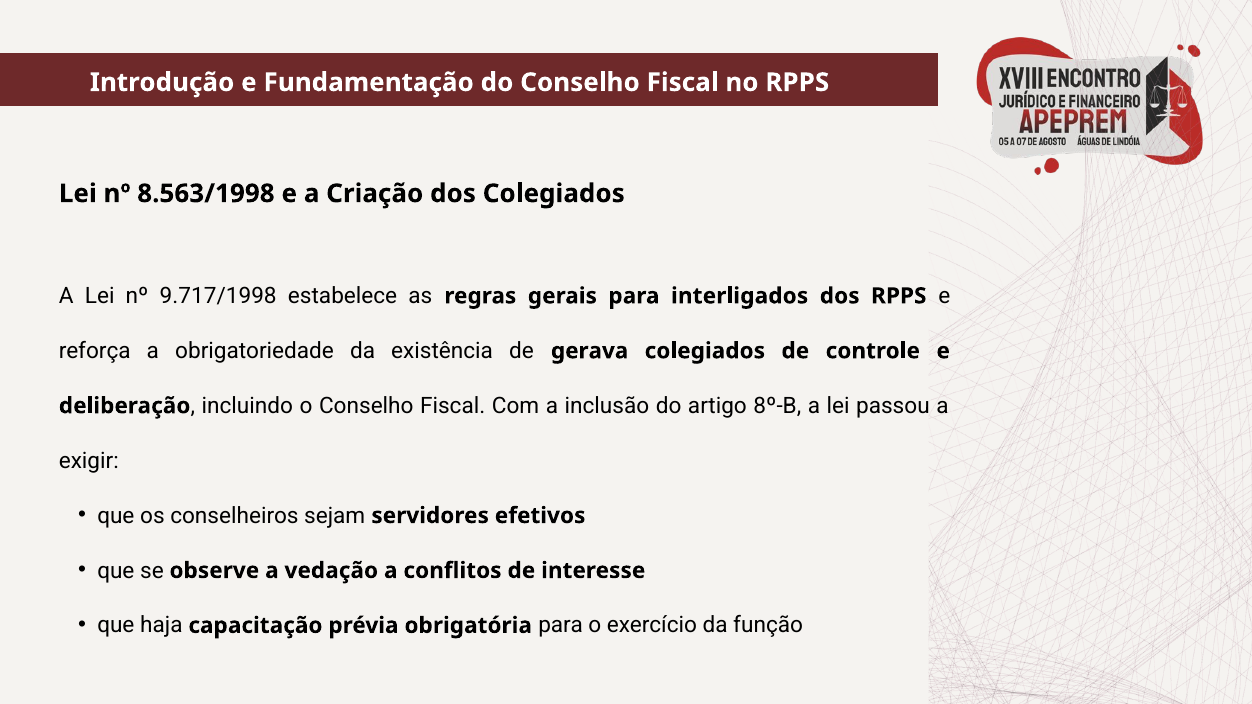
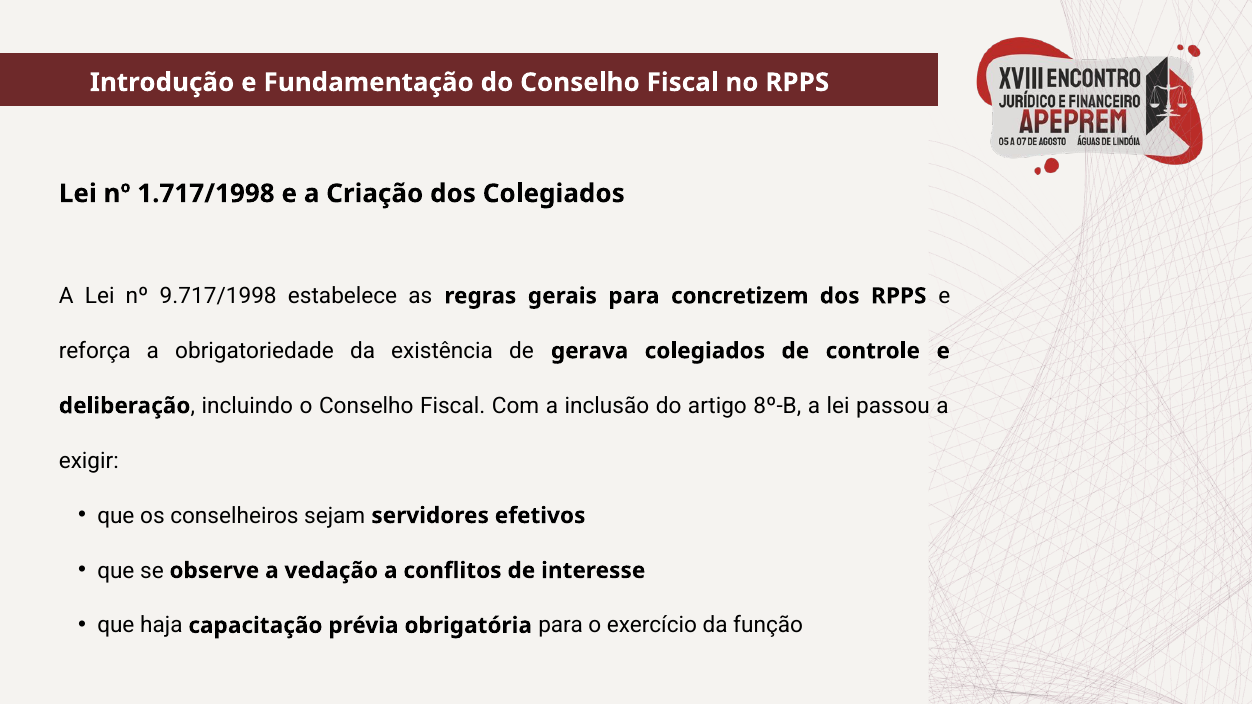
8.563/1998: 8.563/1998 -> 1.717/1998 (206, 194)
interligados: interligados -> concretizem (740, 296)
